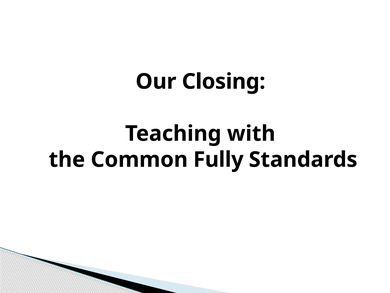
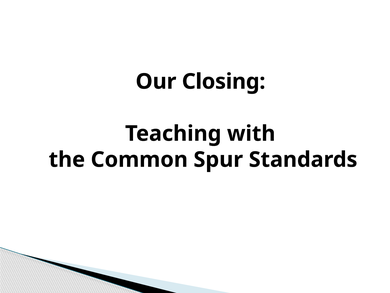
Fully: Fully -> Spur (218, 159)
